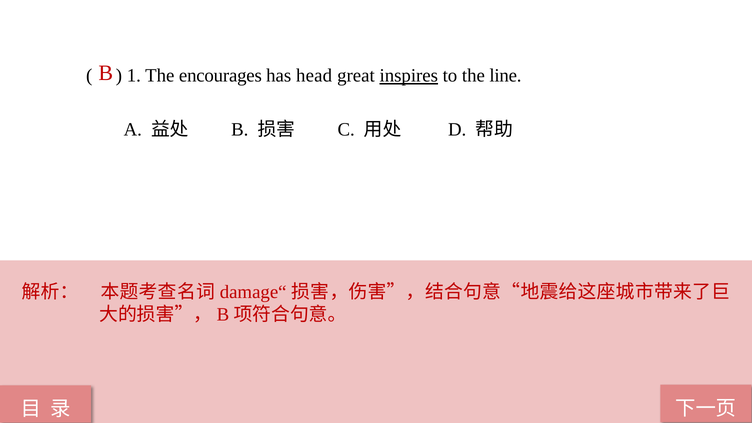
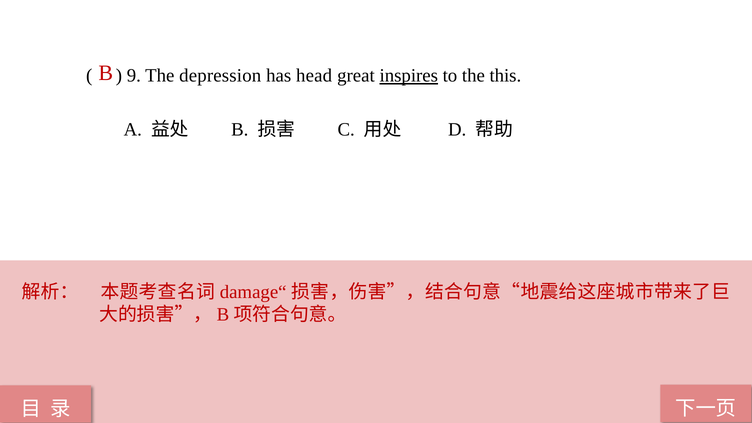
1: 1 -> 9 (134, 75)
encourages: encourages -> depression (220, 75)
line: line -> this (505, 75)
